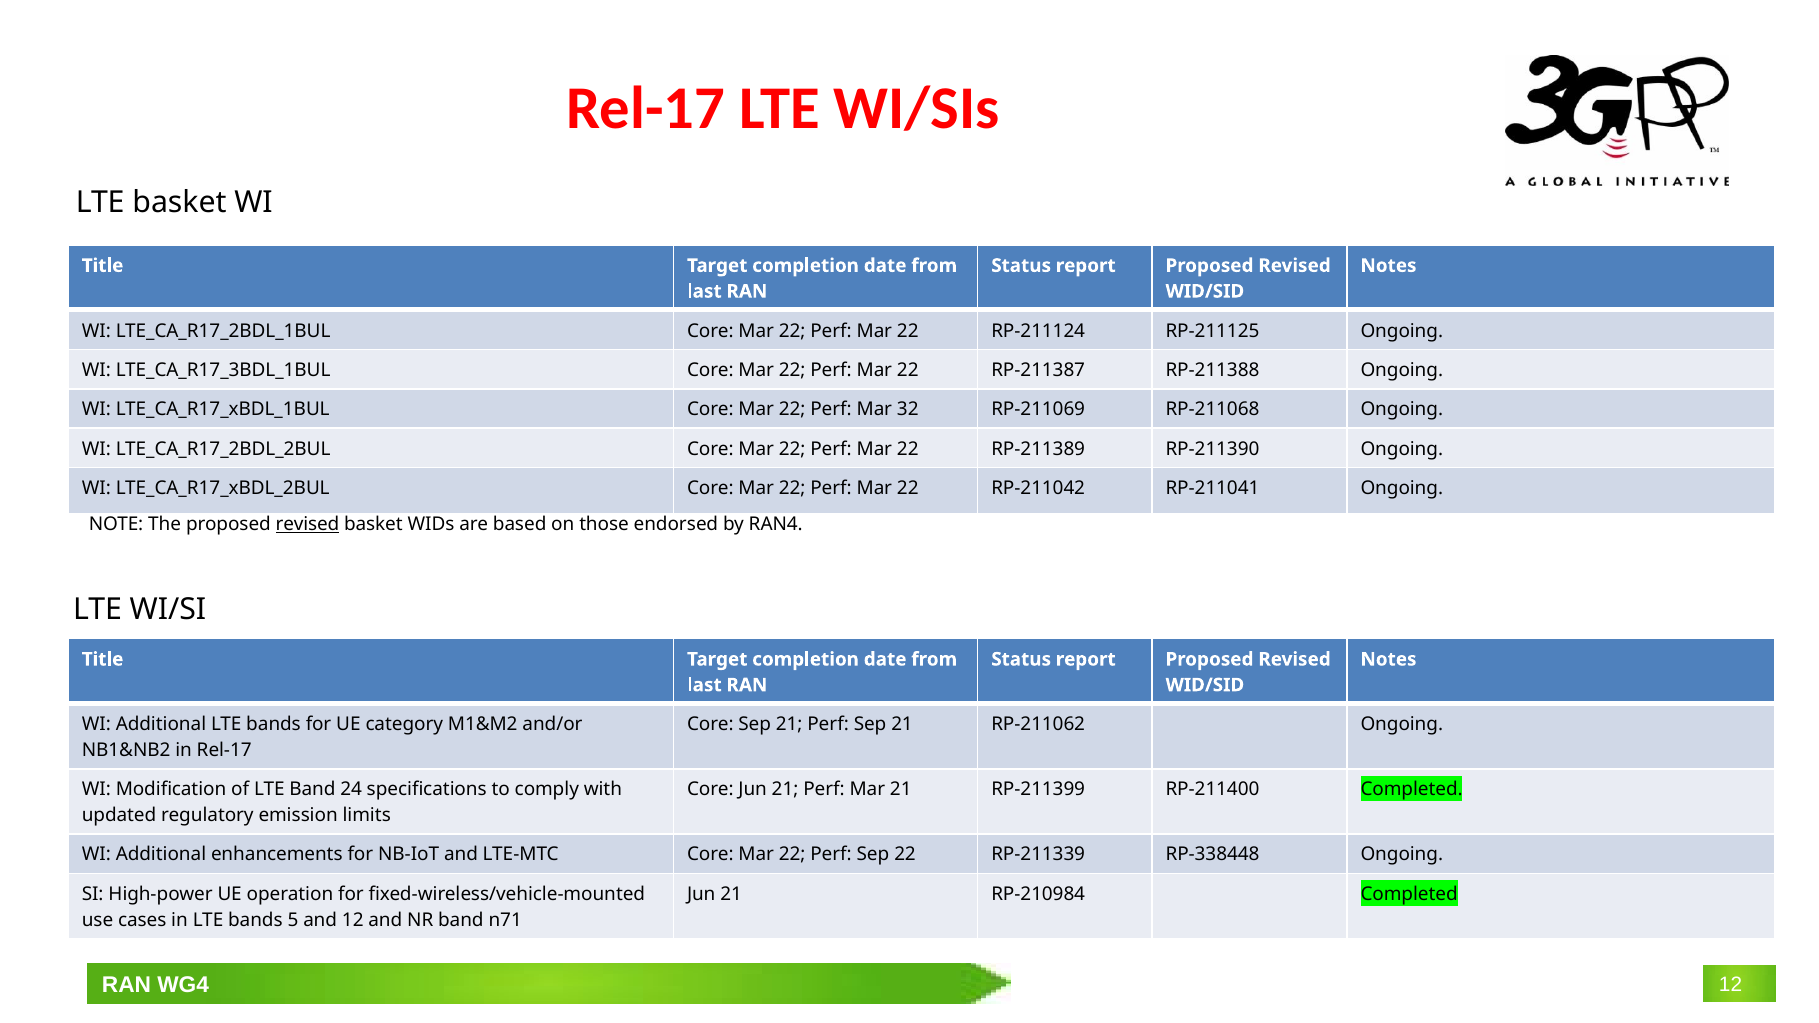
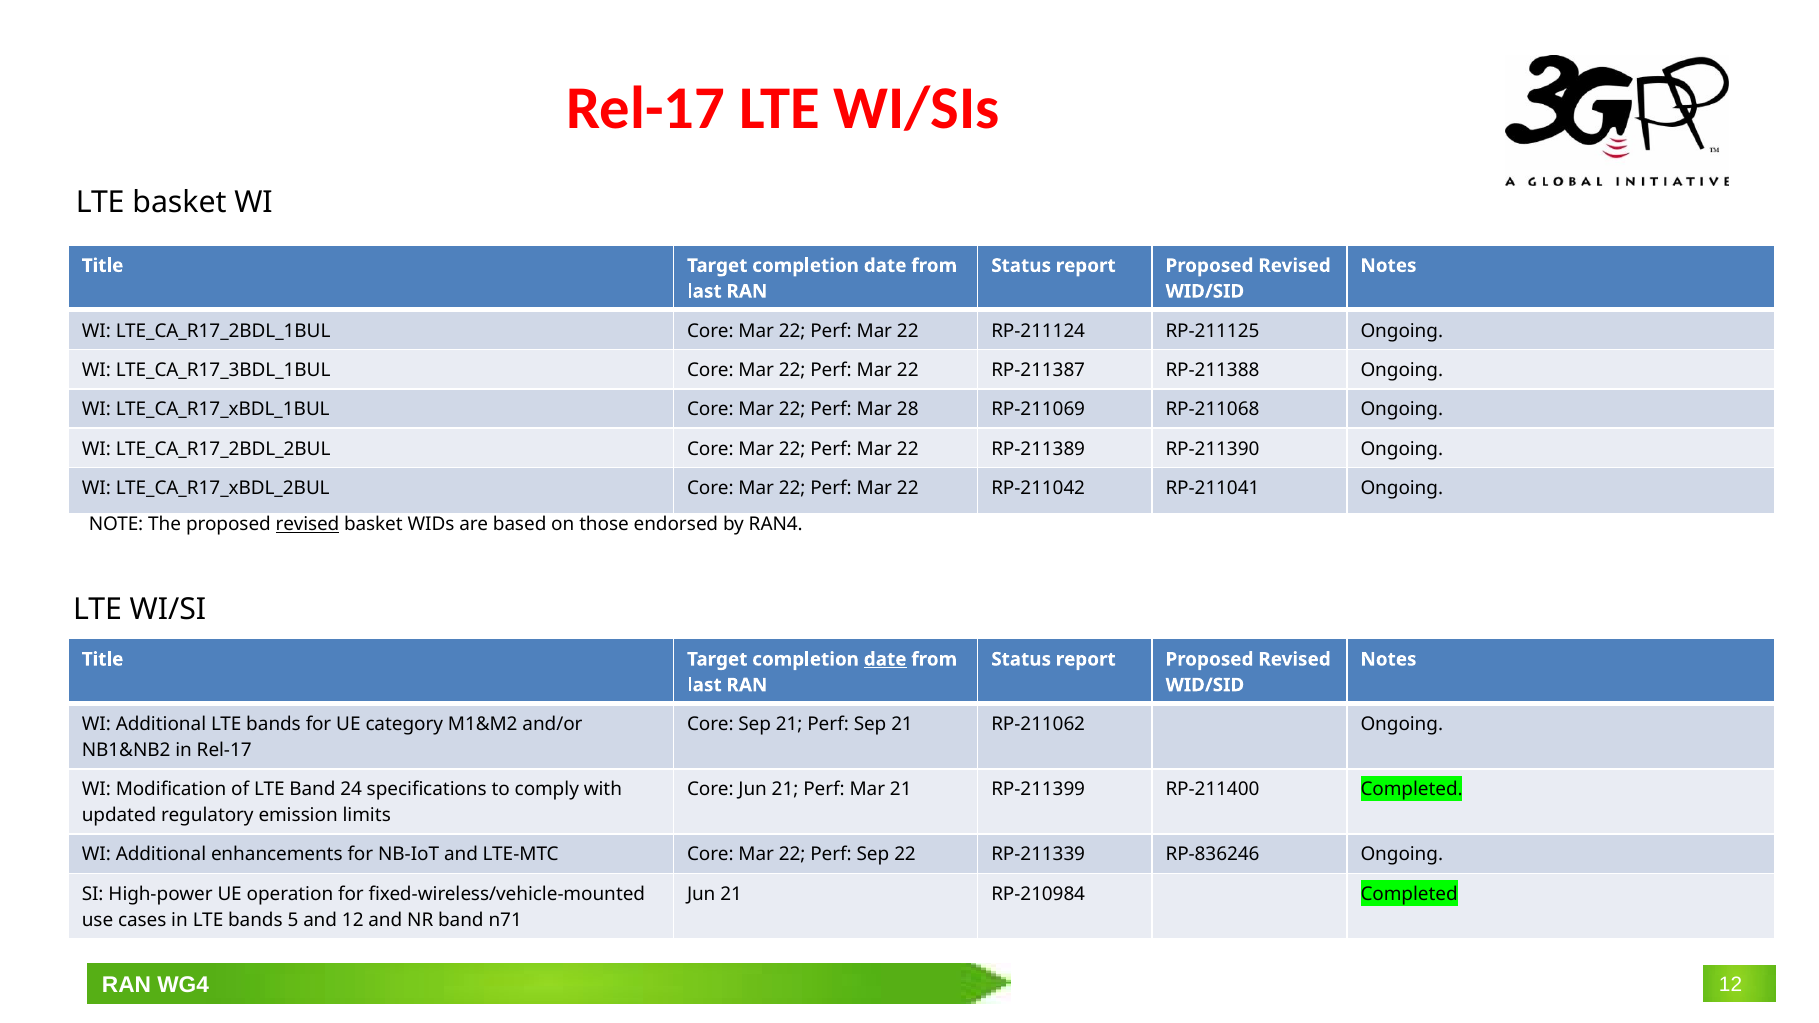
32: 32 -> 28 (908, 410)
date underline: none -> present (885, 659)
RP-338448: RP-338448 -> RP-836246 (1212, 855)
